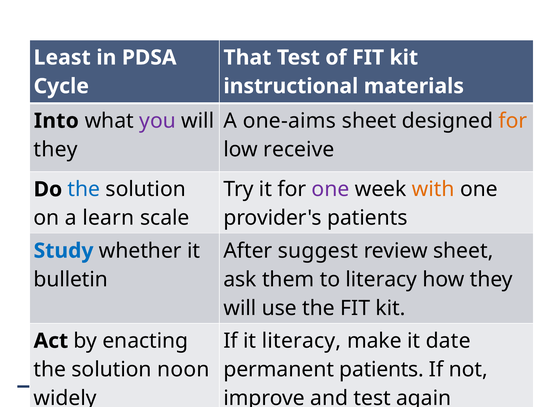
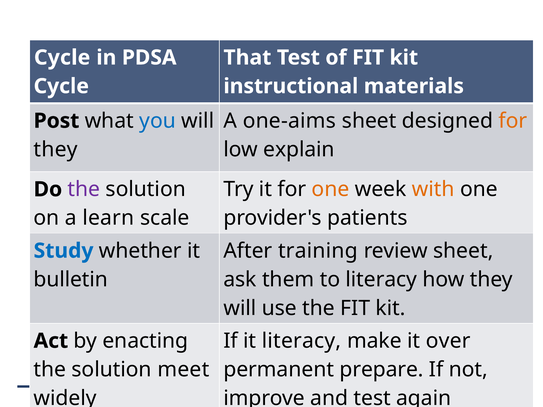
Least: Least -> Cycle (62, 58)
Into: Into -> Post (56, 121)
you colour: purple -> blue (158, 121)
receive: receive -> explain (299, 150)
one colour: purple -> orange (331, 189)
the colour: blue -> purple (84, 189)
suggest: suggest -> training (318, 251)
date: date -> over (448, 341)
noon: noon -> meet (183, 370)
permanent patients: patients -> prepare (382, 370)
